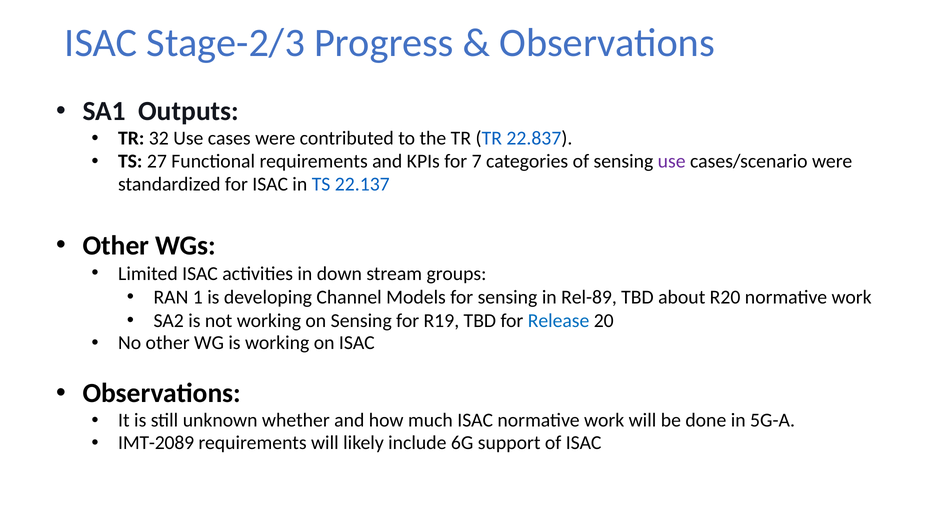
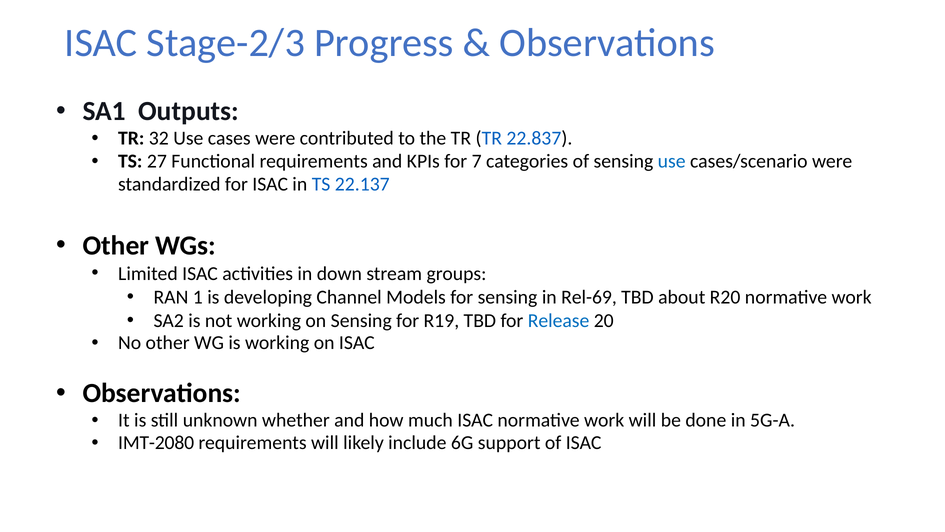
use colour: purple -> blue (672, 161)
Rel-89: Rel-89 -> Rel-69 (589, 297)
IMT-2089: IMT-2089 -> IMT-2080 (156, 442)
